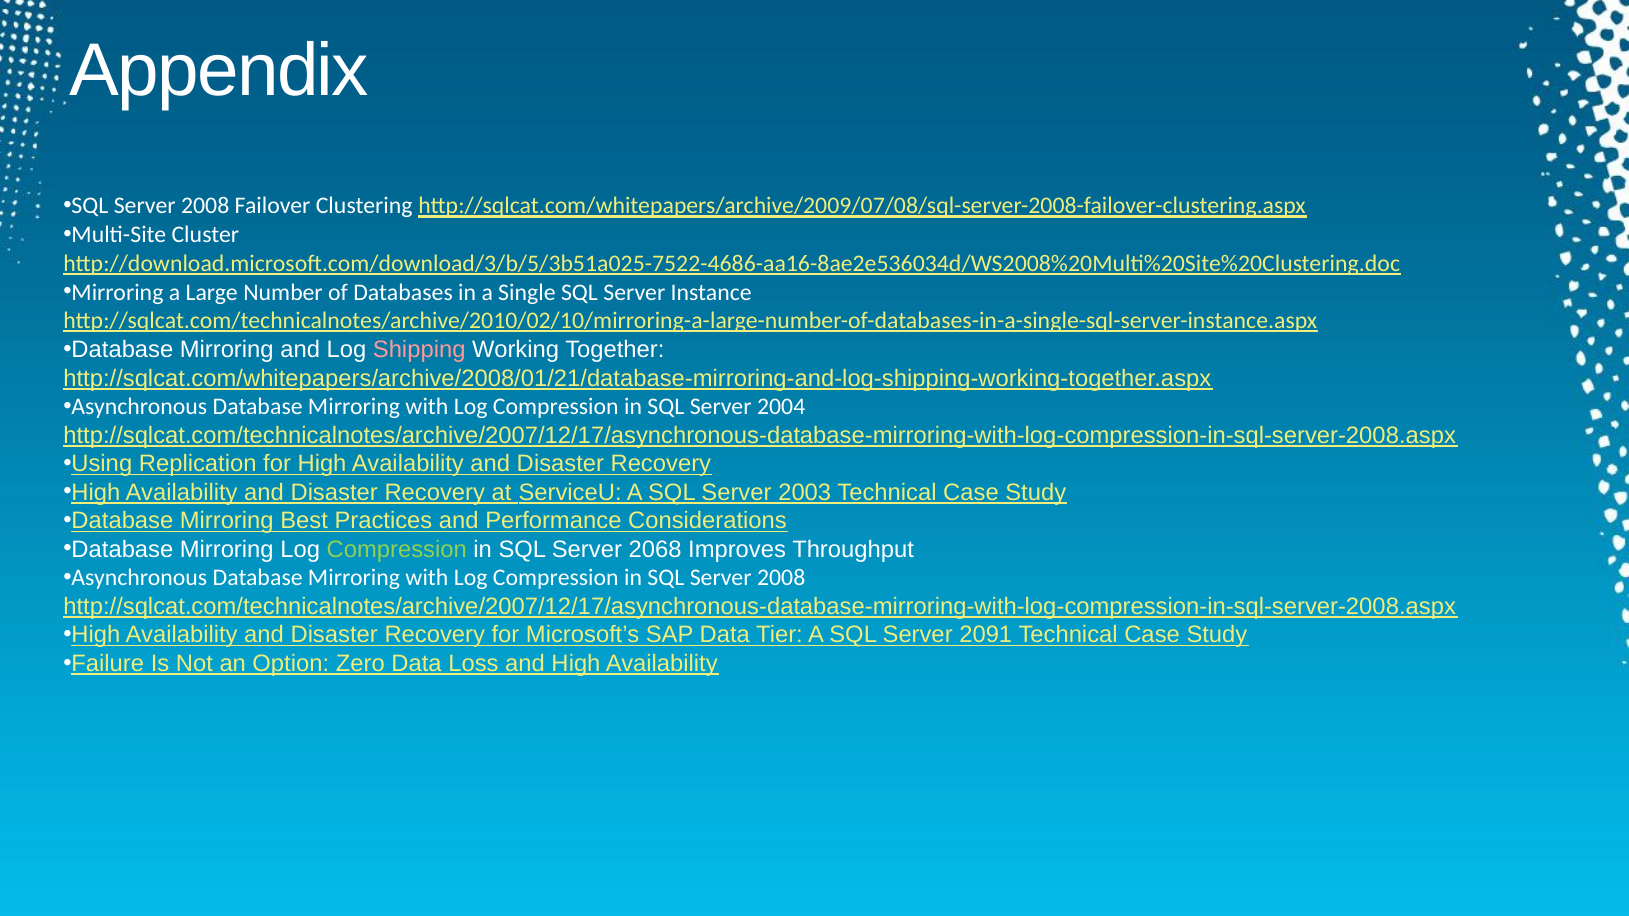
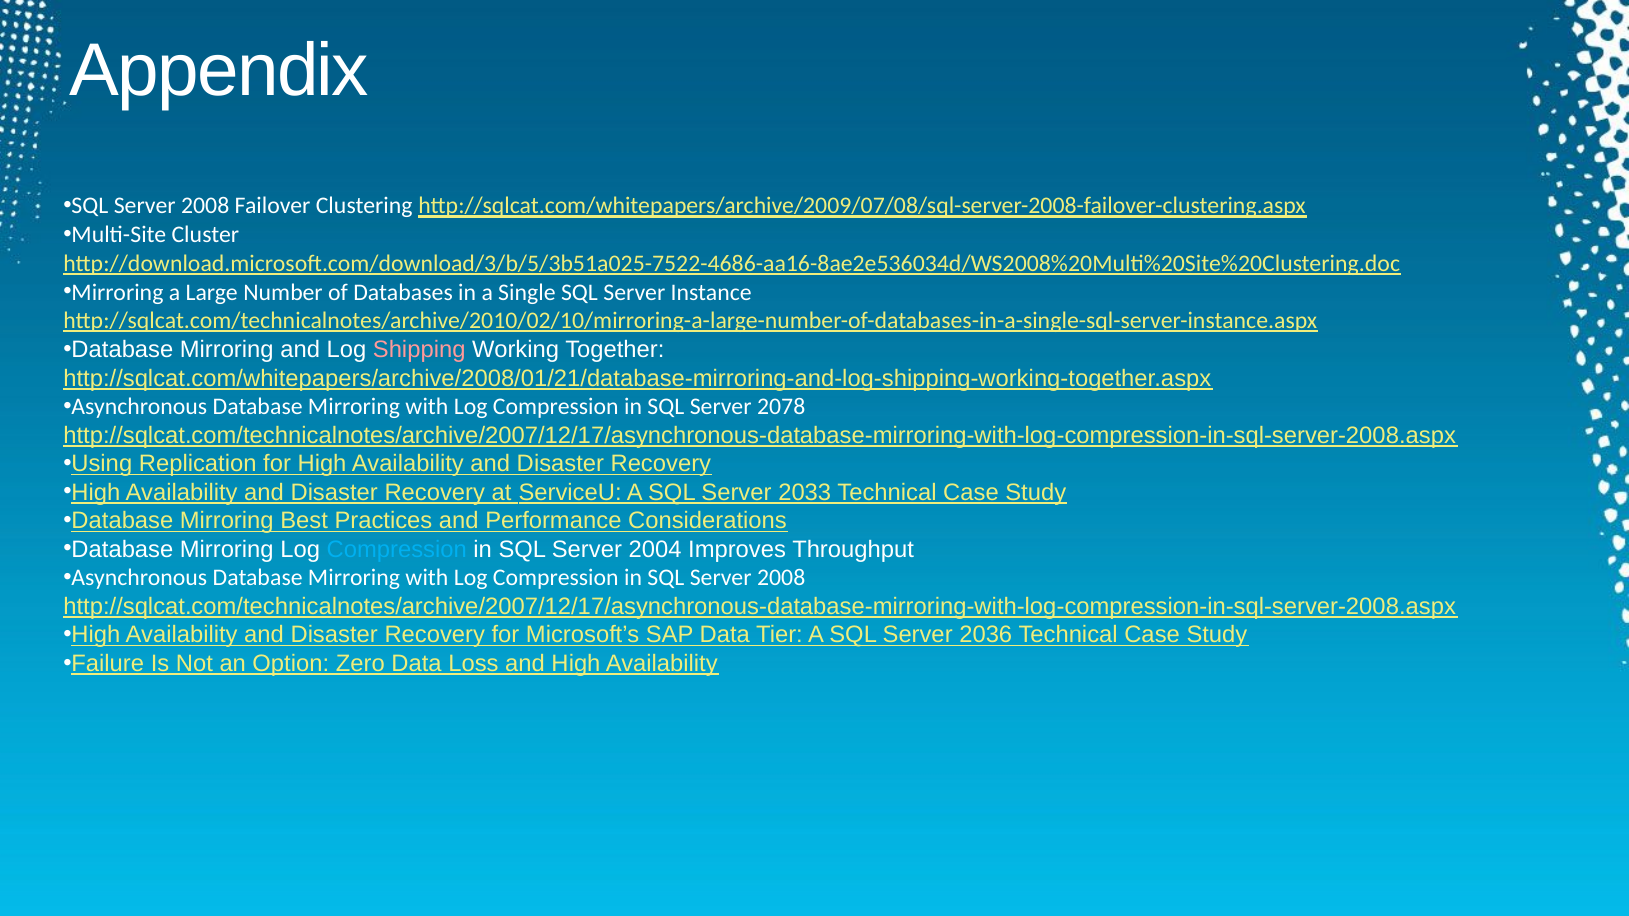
2004: 2004 -> 2078 (781, 407)
2003: 2003 -> 2033 (805, 493)
Compression colour: light green -> light blue (397, 550)
2068: 2068 -> 2004 (655, 550)
2091: 2091 -> 2036 (986, 635)
